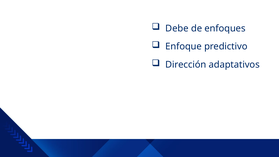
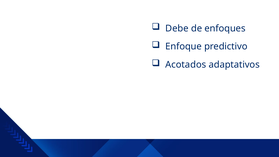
Dirección: Dirección -> Acotados (186, 65)
